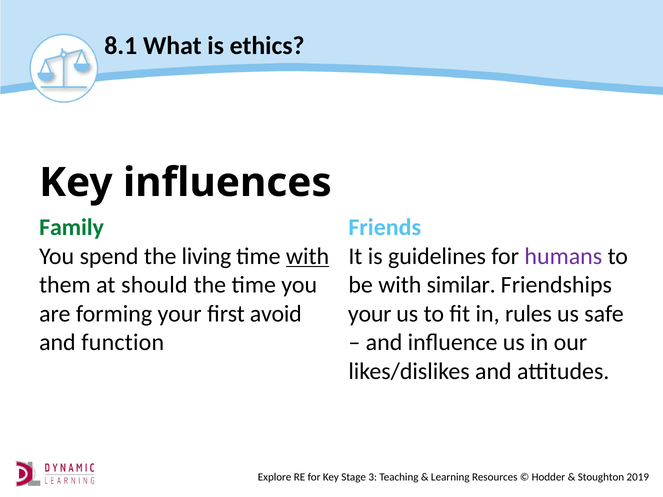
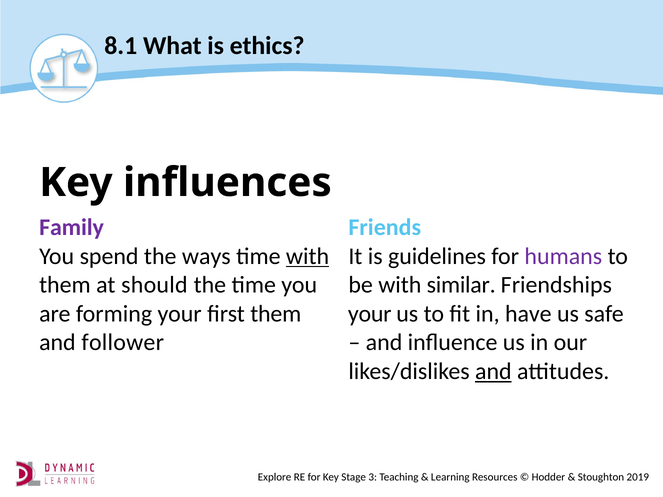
Family colour: green -> purple (72, 228)
living: living -> ways (206, 256)
first avoid: avoid -> them (276, 314)
rules: rules -> have (528, 314)
function: function -> follower (123, 343)
and underline: none -> present (493, 372)
